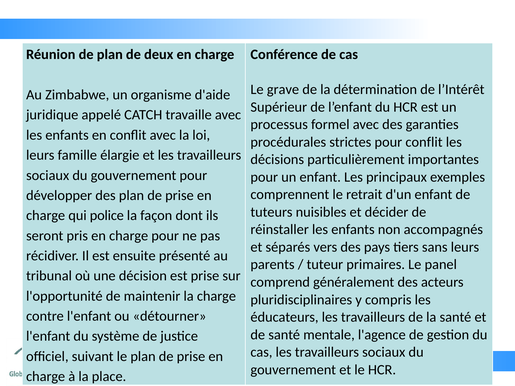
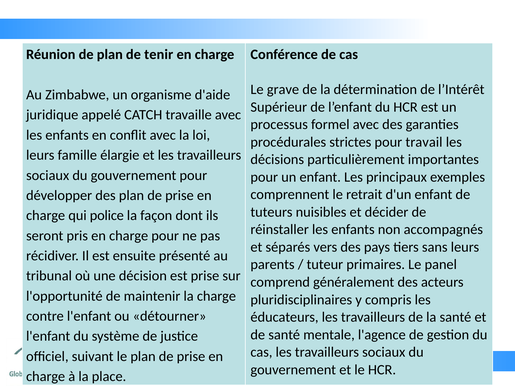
deux: deux -> tenir (159, 55)
pour conflit: conflit -> travail (424, 142)
